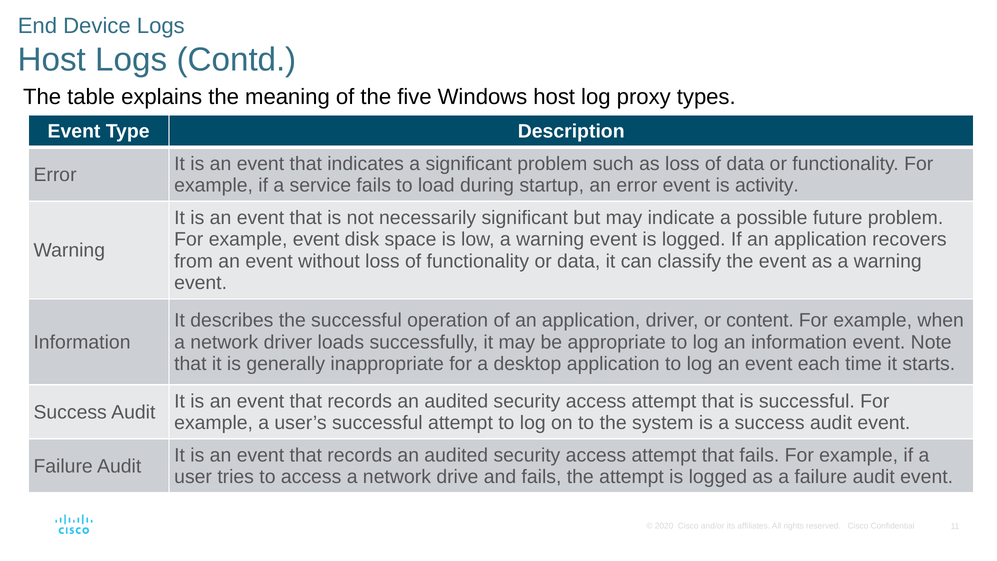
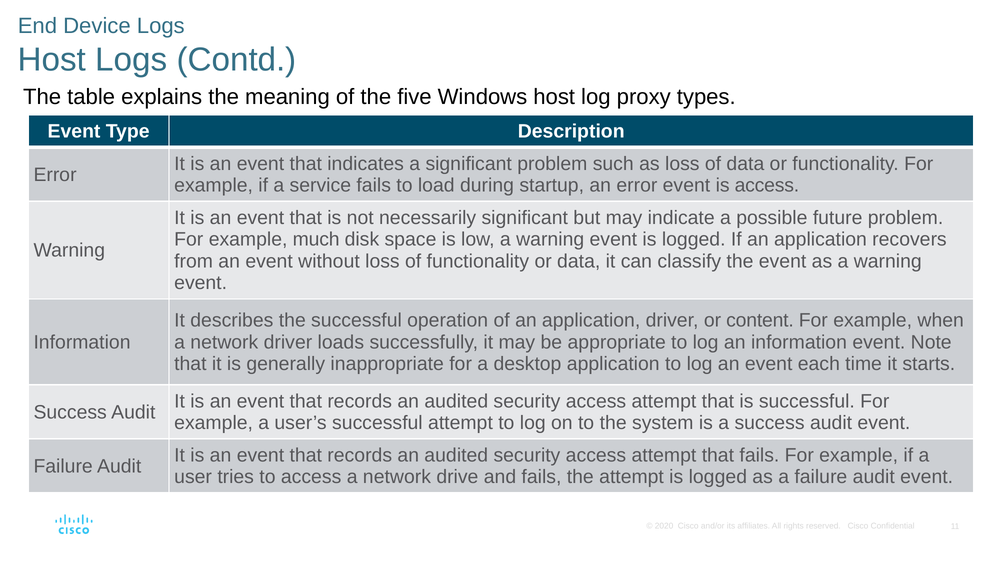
is activity: activity -> access (767, 185)
example event: event -> much (316, 239)
